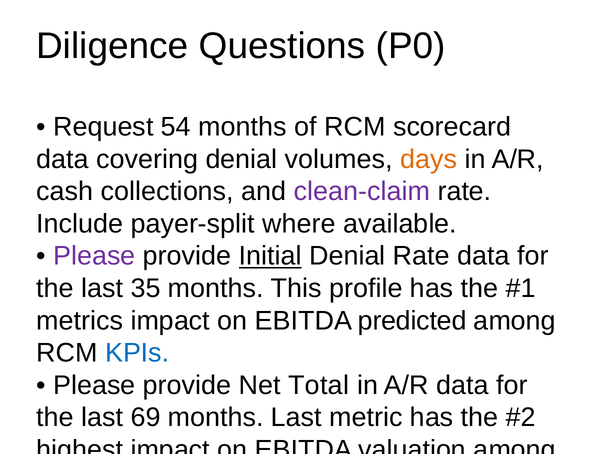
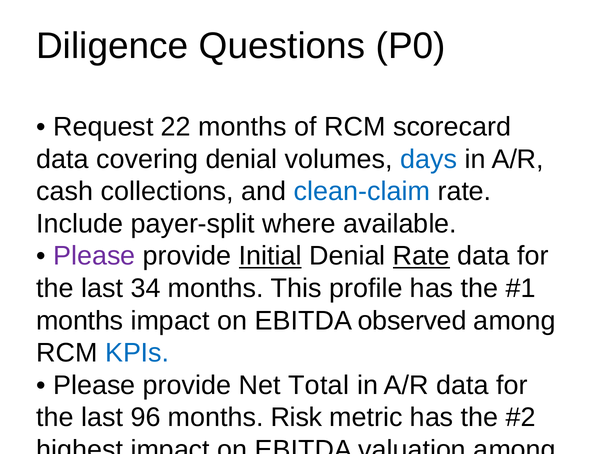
54: 54 -> 22 (176, 127)
days colour: orange -> blue (429, 159)
clean-claim colour: purple -> blue (362, 192)
Rate underline: none -> present (421, 256)
35: 35 -> 34 (146, 289)
metrics: metrics -> months (80, 321)
predicted: predicted -> observed (412, 321)
69: 69 -> 96 (146, 418)
months Last: Last -> Risk (296, 418)
